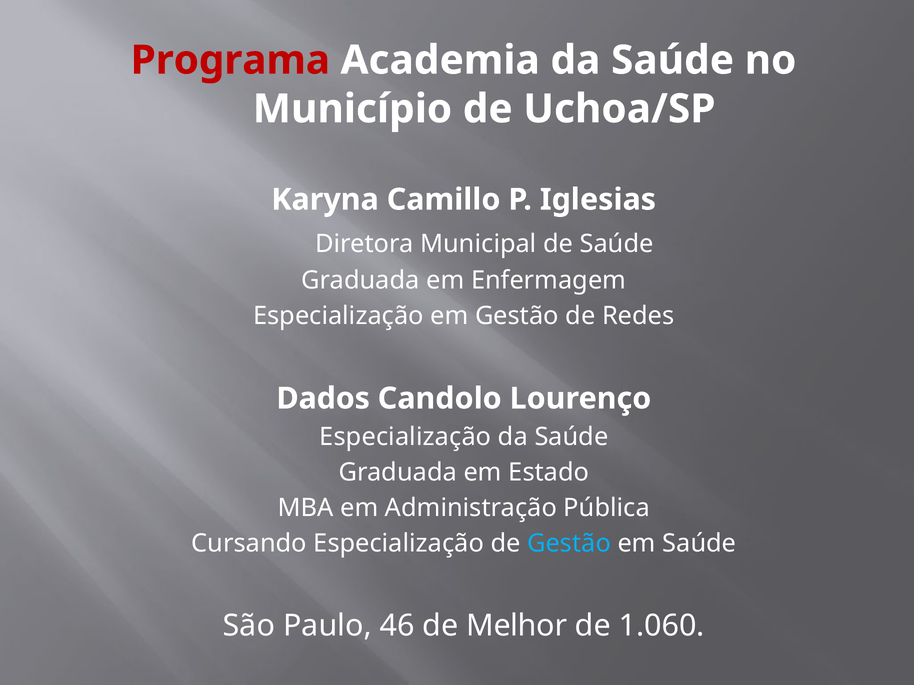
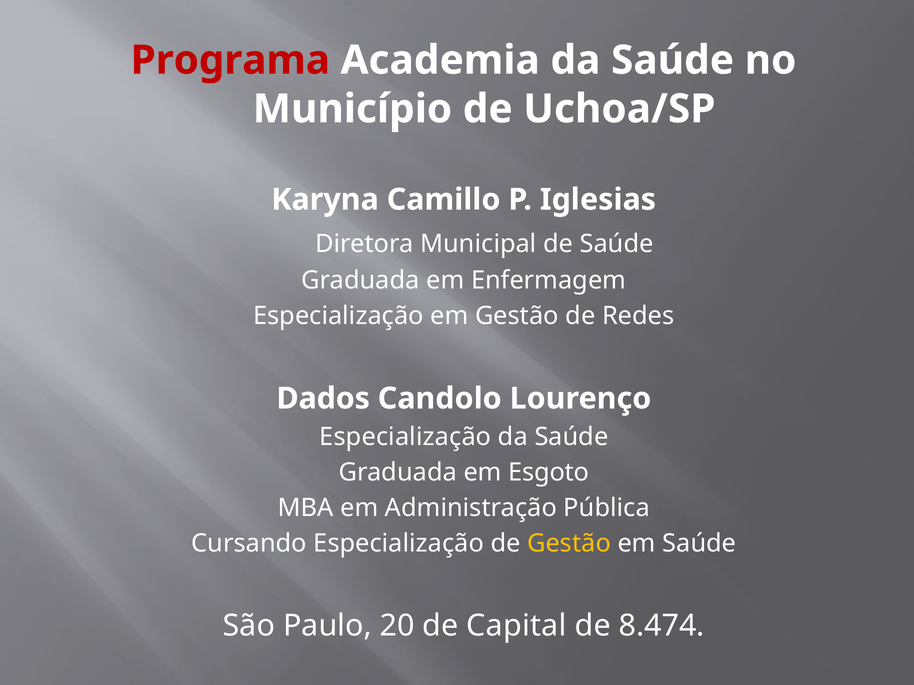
Estado: Estado -> Esgoto (549, 473)
Gestão colour: light blue -> yellow (569, 544)
46: 46 -> 20 (397, 626)
Melhor: Melhor -> Capital (516, 626)
1.060: 1.060 -> 8.474 (662, 626)
